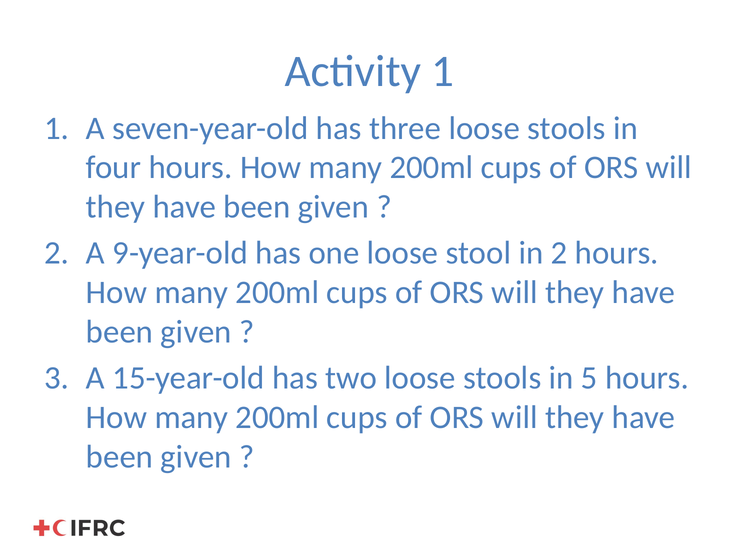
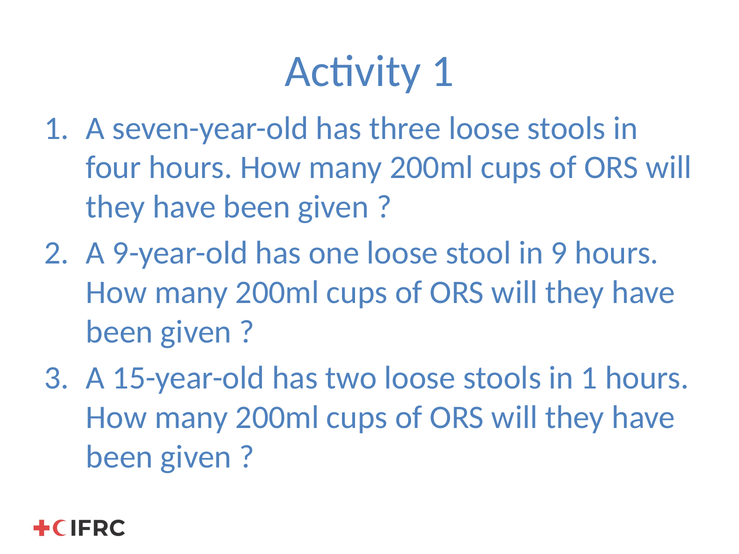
in 2: 2 -> 9 (559, 253)
in 5: 5 -> 1 (589, 378)
